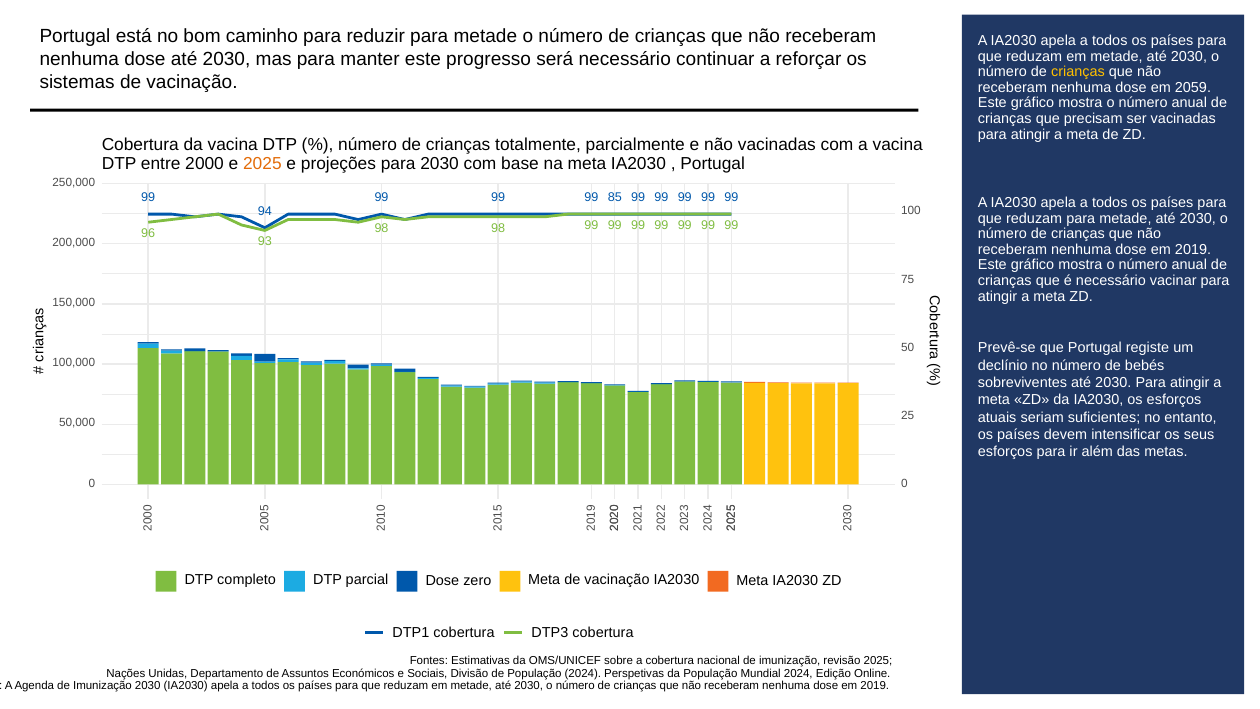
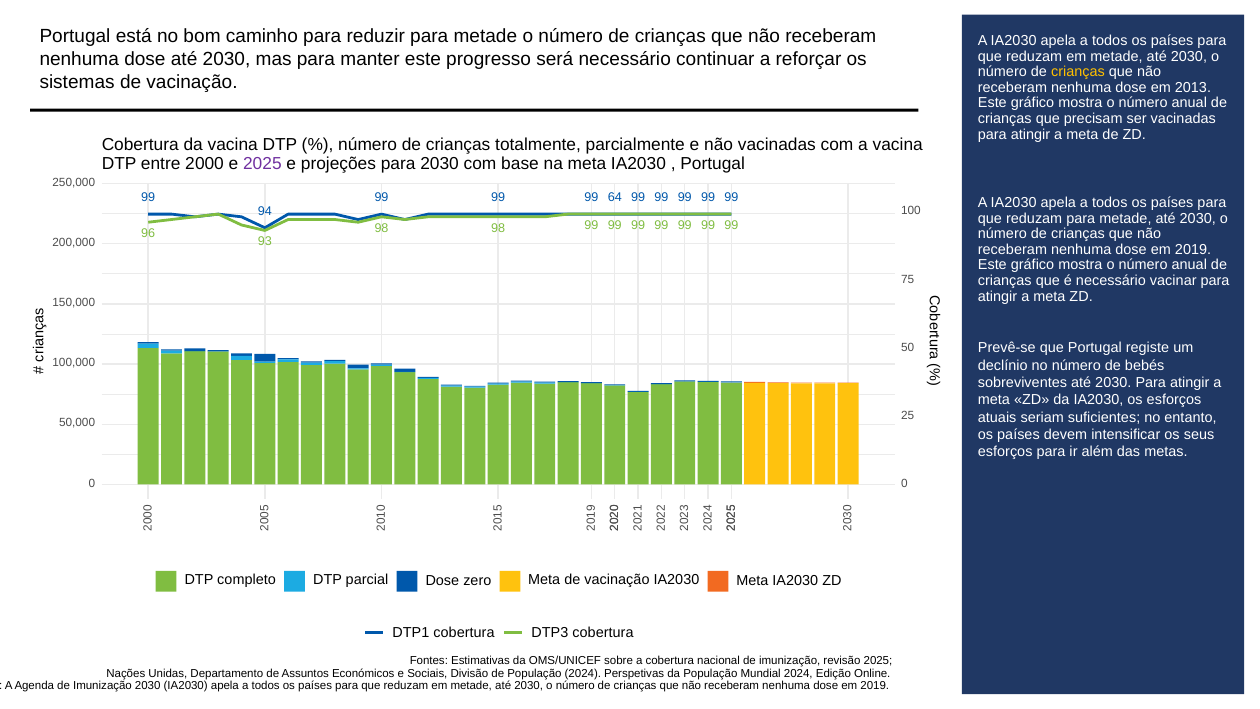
2059: 2059 -> 2013 (1193, 88)
2025 colour: orange -> purple (262, 164)
85: 85 -> 64 (615, 197)
